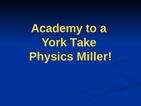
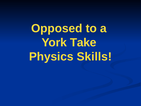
Academy: Academy -> Opposed (57, 28)
Miller: Miller -> Skills (94, 57)
